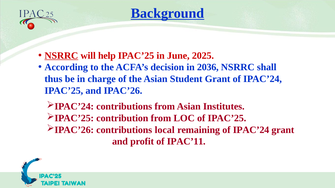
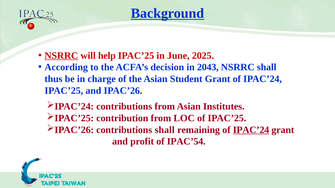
2036: 2036 -> 2043 (208, 67)
contributions local: local -> shall (165, 130)
IPAC’24 underline: none -> present (251, 130)
IPAC’11: IPAC’11 -> IPAC’54 (186, 142)
